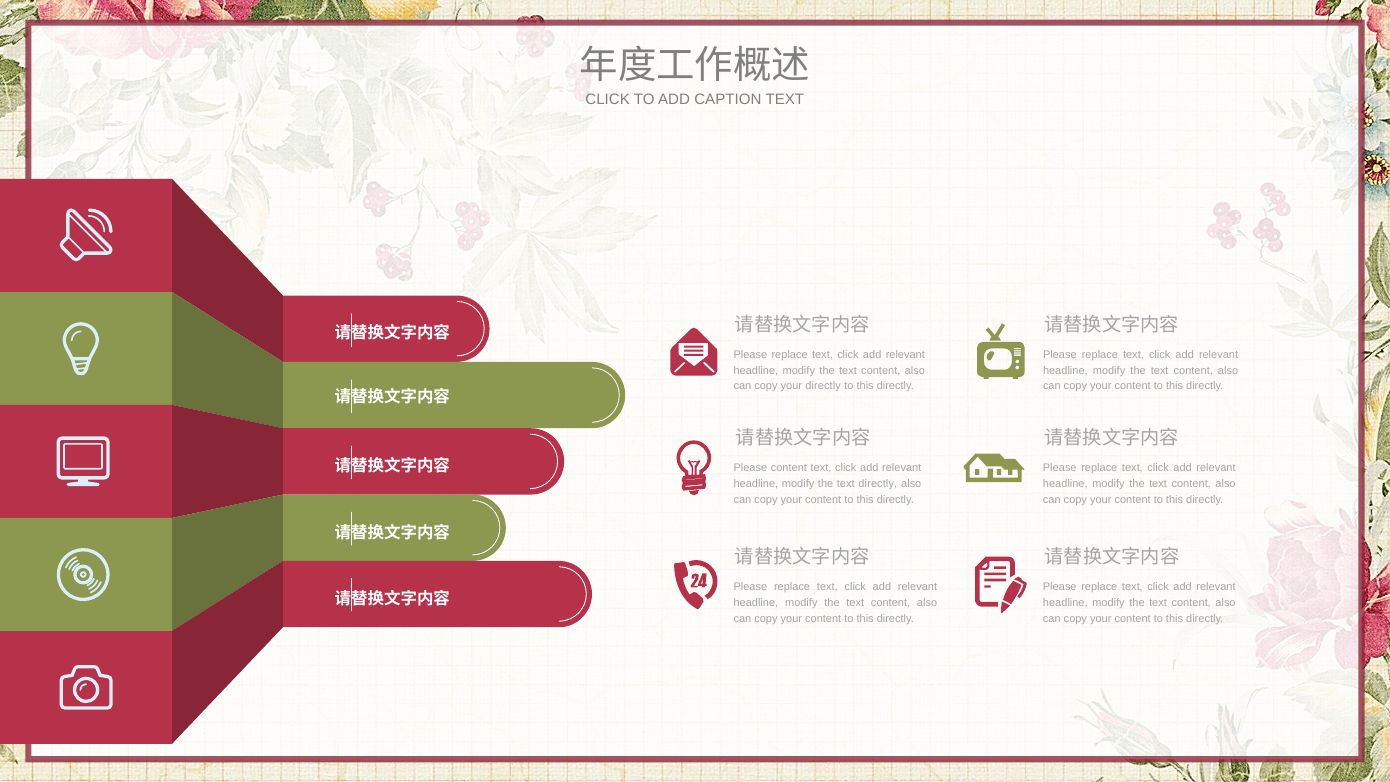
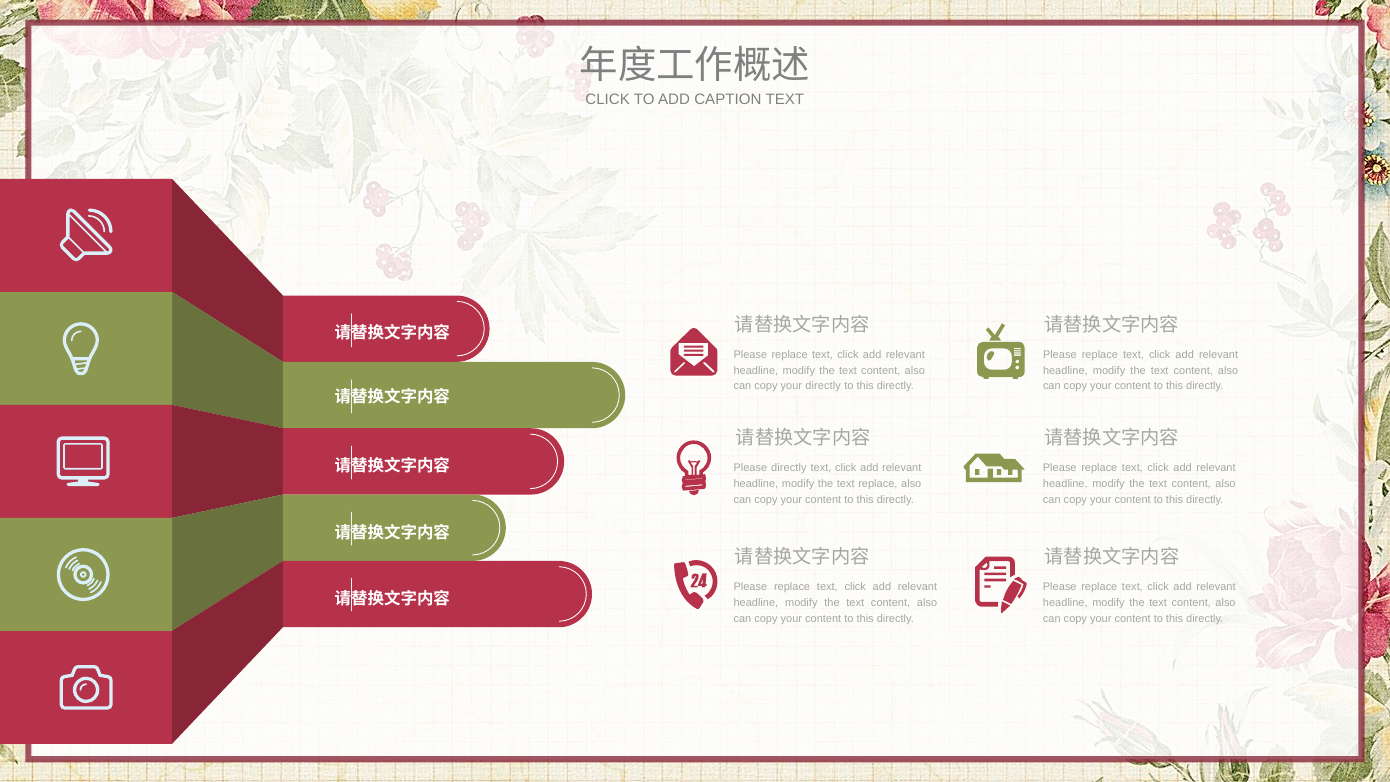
Please content: content -> directly (789, 468)
text directly: directly -> replace (878, 484)
